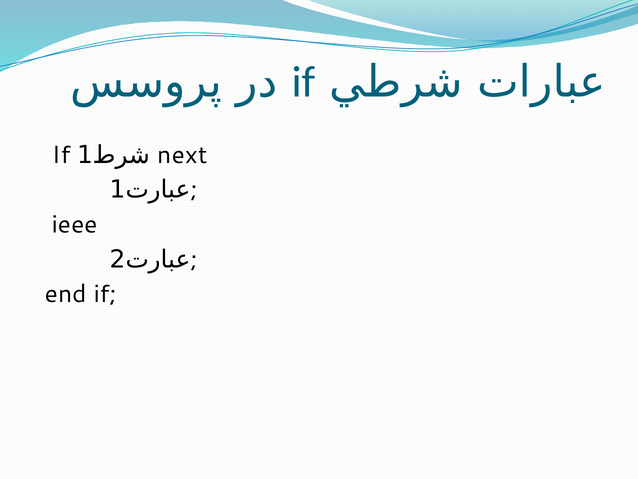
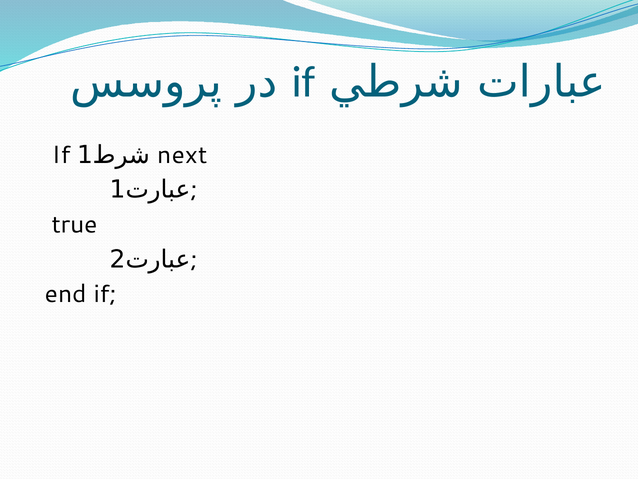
ieee: ieee -> true (75, 224)
